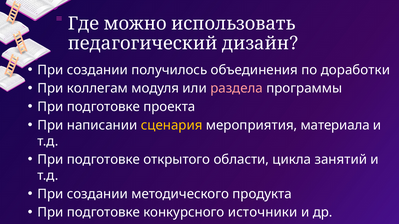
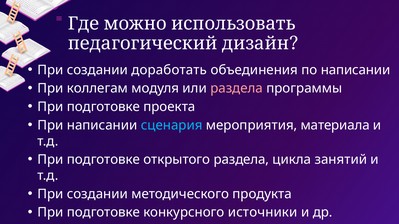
получилось: получилось -> доработать (169, 70)
по доработки: доработки -> написании (356, 70)
сценария colour: yellow -> light blue (172, 125)
открытого области: области -> раздела (241, 160)
